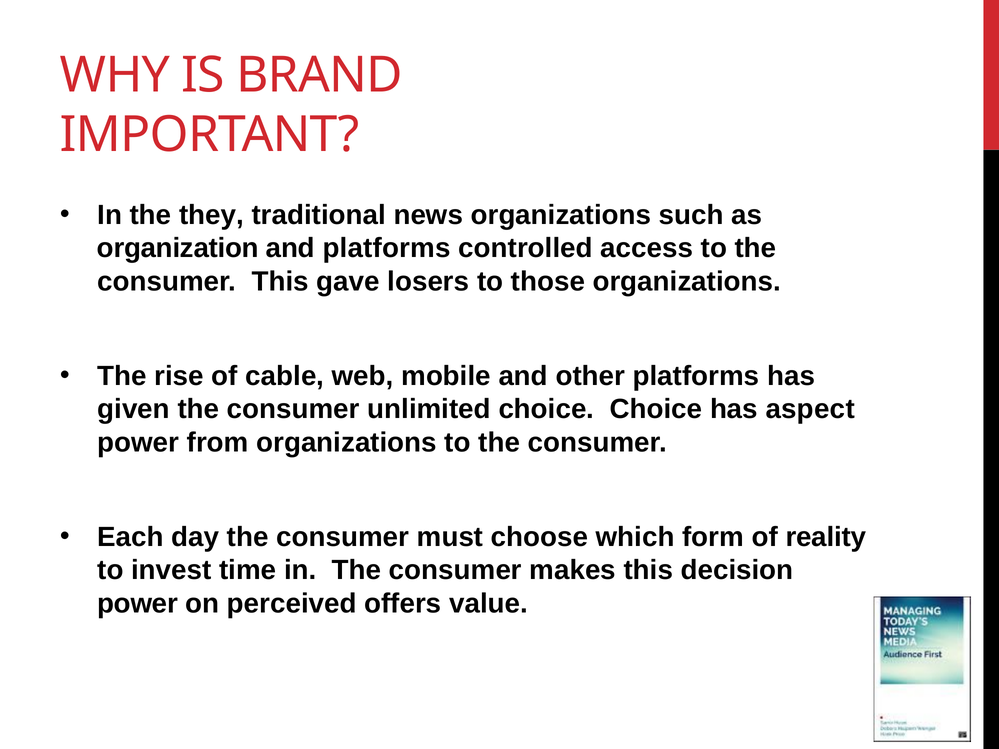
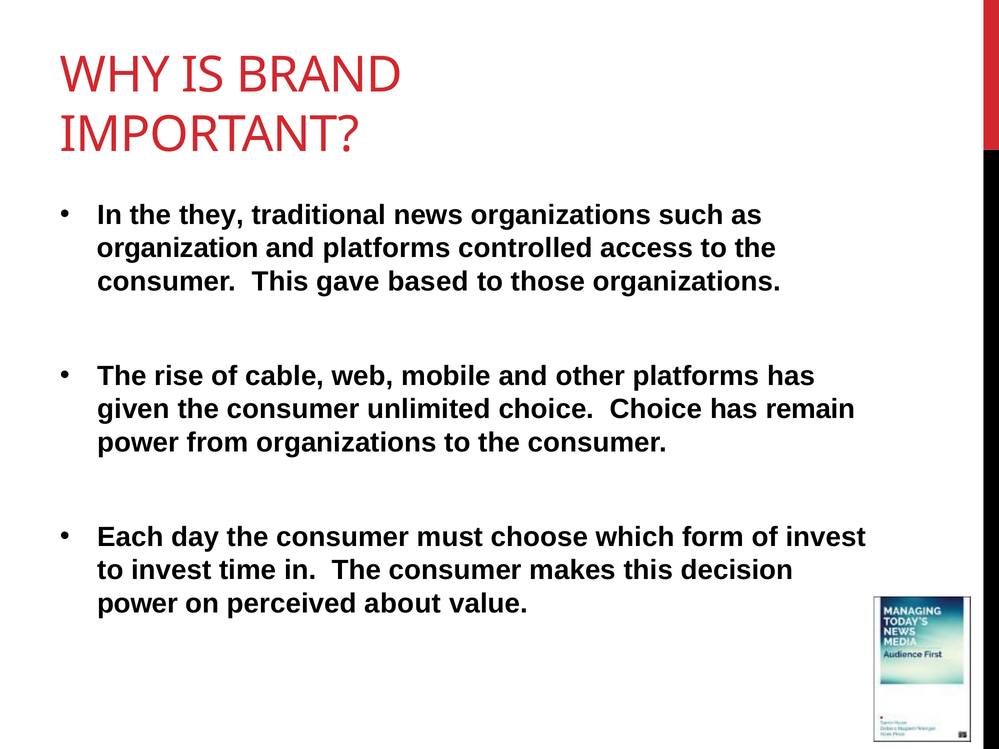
losers: losers -> based (428, 282)
aspect: aspect -> remain (810, 409)
of reality: reality -> invest (826, 537)
offers: offers -> about (403, 604)
